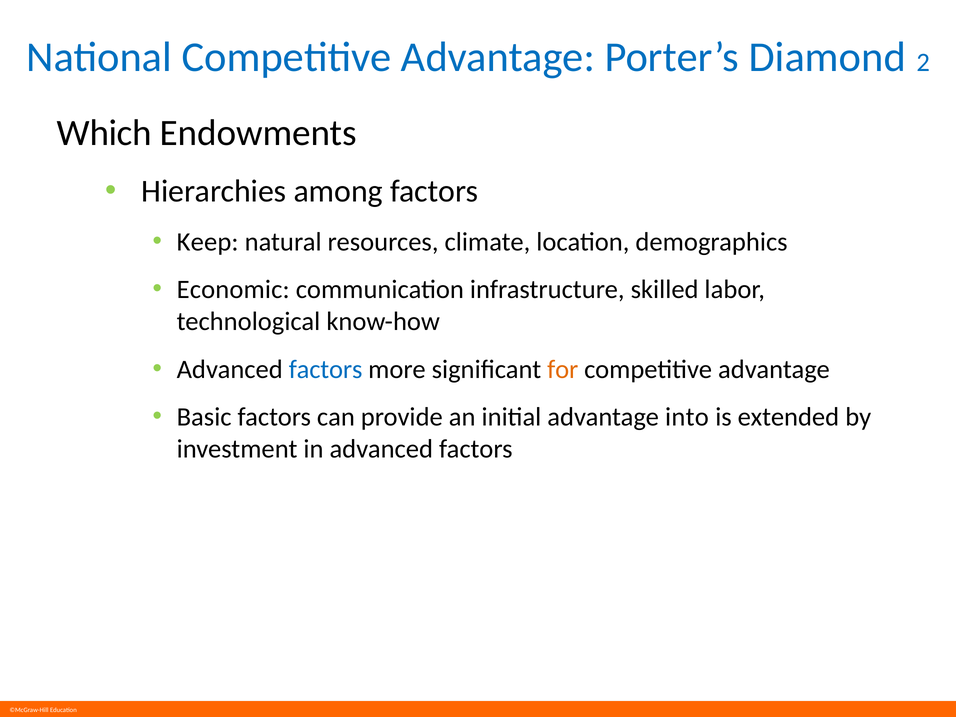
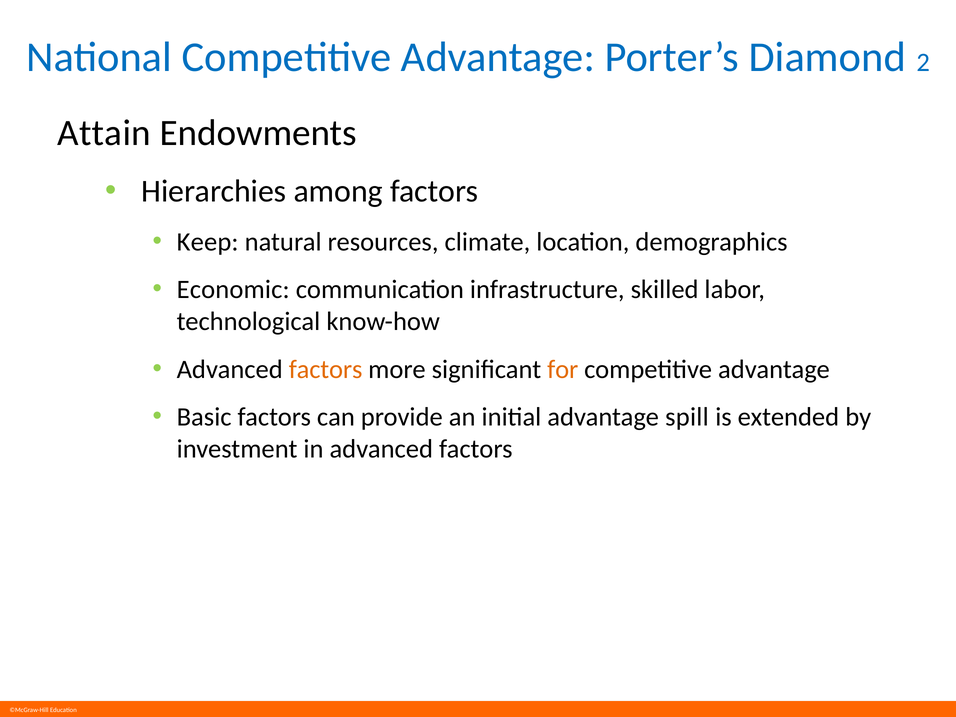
Which: Which -> Attain (104, 133)
factors colour: blue -> orange (326, 369)
into: into -> spill (687, 417)
